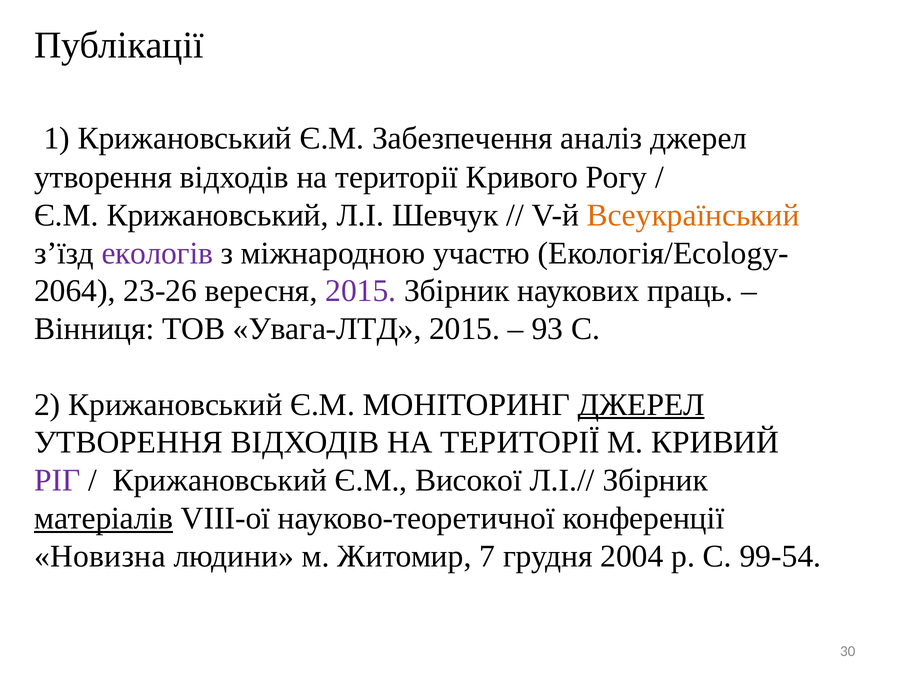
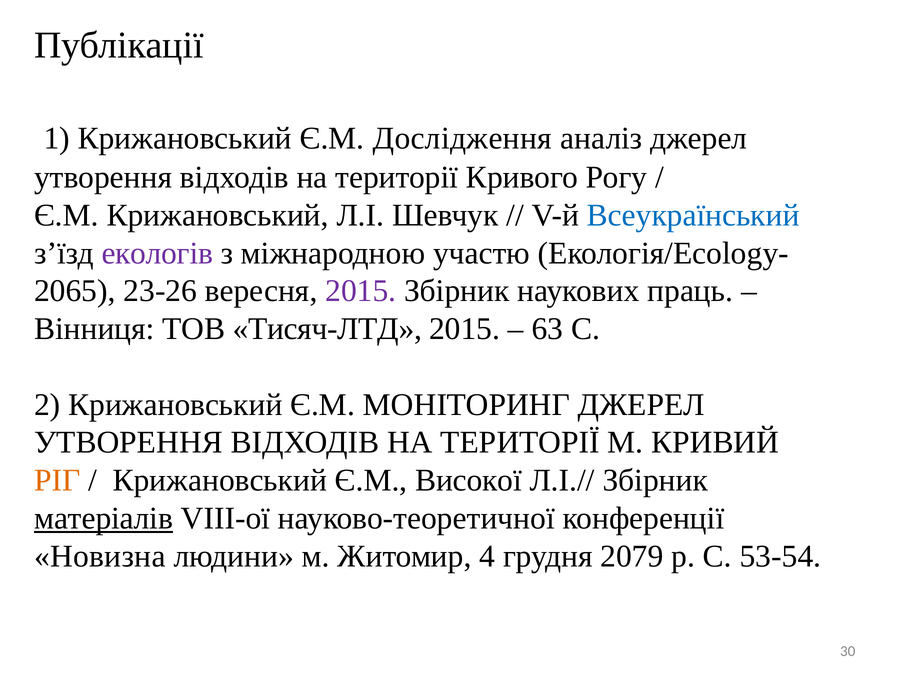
Забезпечення: Забезпечення -> Дослідження (462, 138)
Всеукраїнський colour: orange -> blue (693, 215)
2064: 2064 -> 2065 (75, 291)
Увага-ЛТД: Увага-ЛТД -> Тисяч-ЛТД (327, 329)
93: 93 -> 63 (547, 329)
ДЖЕРЕЛ underline: present -> none (641, 405)
РІГ colour: purple -> orange (57, 481)
7: 7 -> 4 (487, 557)
2004: 2004 -> 2079 (632, 557)
99-54: 99-54 -> 53-54 (780, 557)
